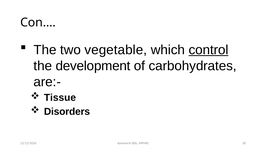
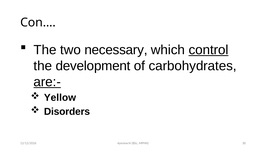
vegetable: vegetable -> necessary (116, 50)
are:- underline: none -> present (47, 82)
Tissue: Tissue -> Yellow (60, 97)
